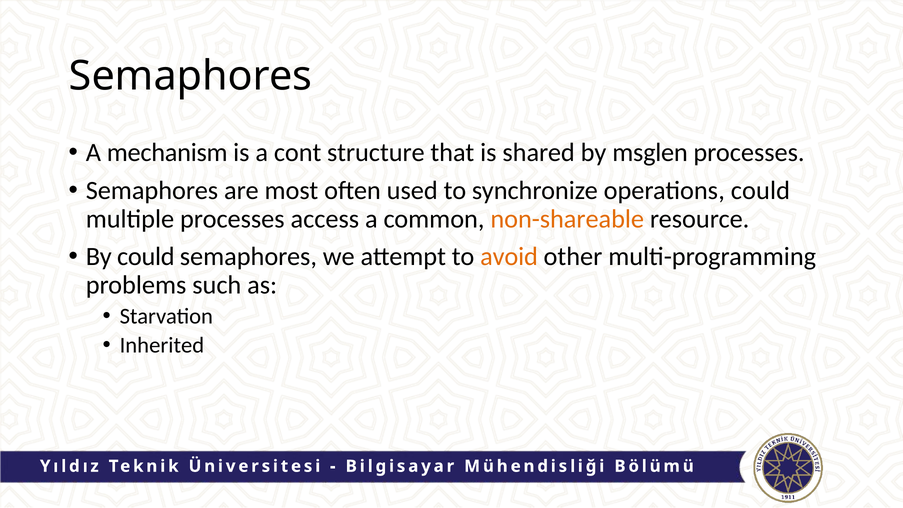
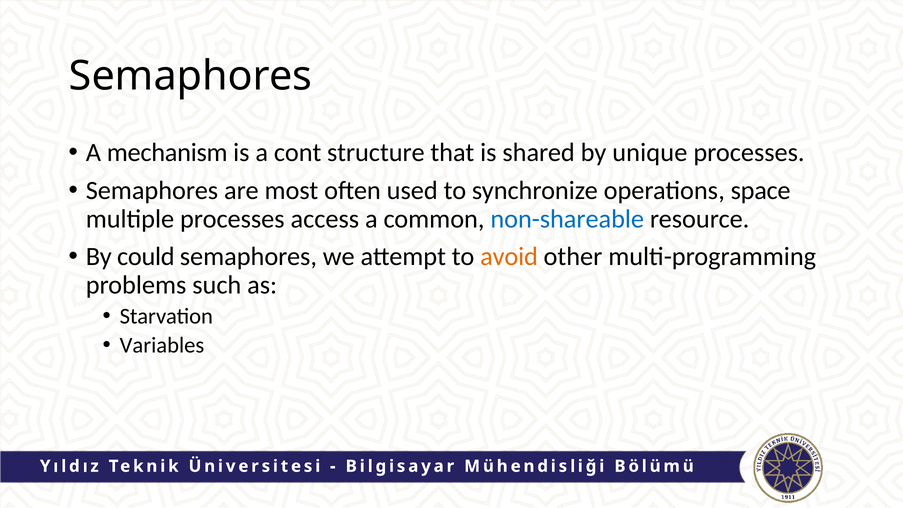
msglen: msglen -> unique (650, 153)
operations could: could -> space (761, 190)
non-shareable colour: orange -> blue (567, 219)
Inherited: Inherited -> Variables (162, 345)
